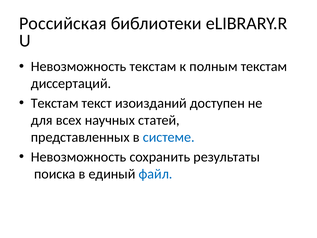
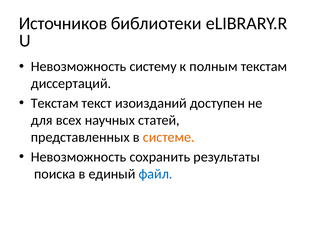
Российская: Российская -> Источников (63, 23)
Невозможность текстам: текстам -> систему (153, 67)
системе colour: blue -> orange (169, 137)
